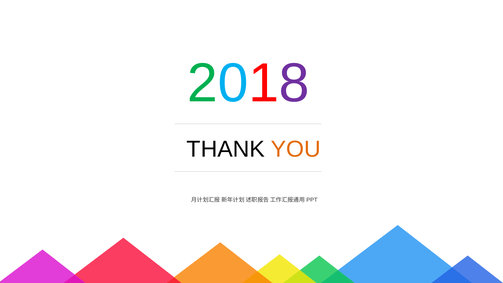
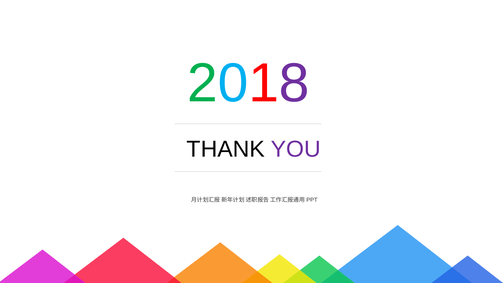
YOU colour: orange -> purple (296, 149)
